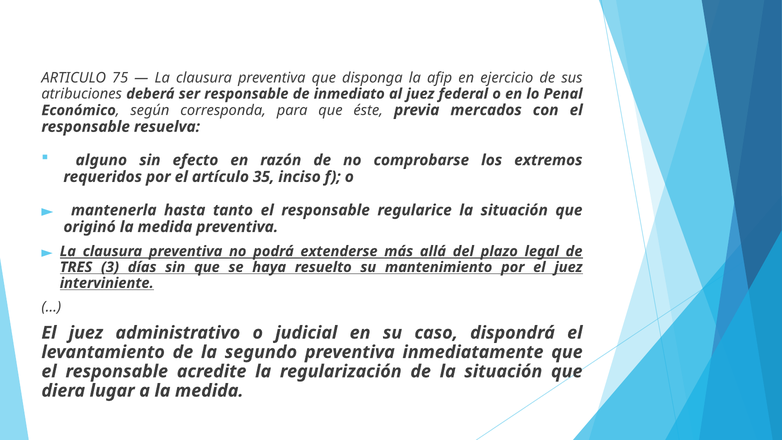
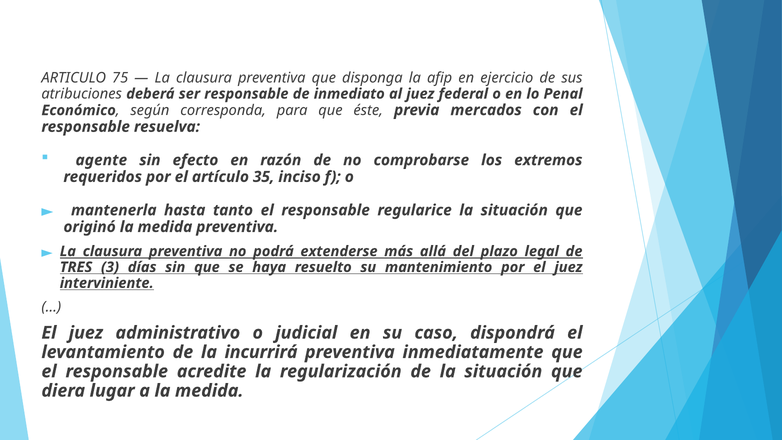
alguno: alguno -> agente (101, 160)
segundo: segundo -> incurrirá (261, 352)
